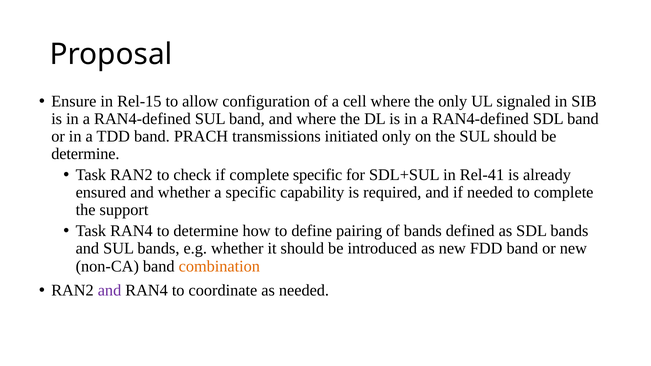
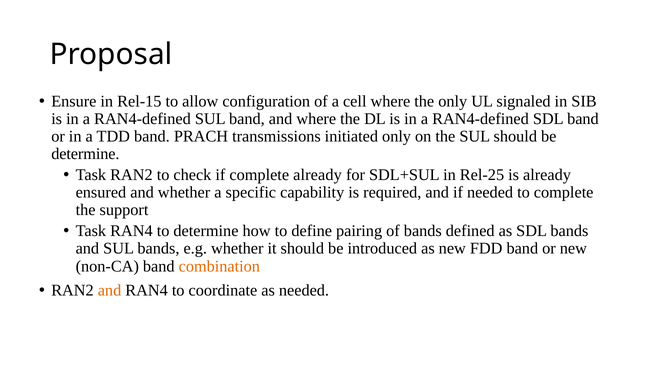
complete specific: specific -> already (317, 175)
Rel-41: Rel-41 -> Rel-25 (482, 175)
and colour: purple -> orange (110, 291)
